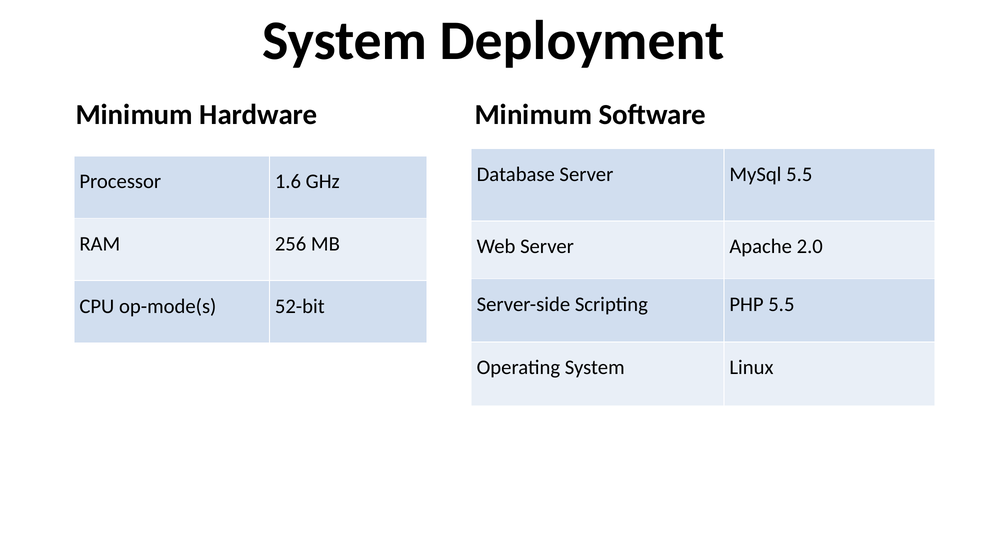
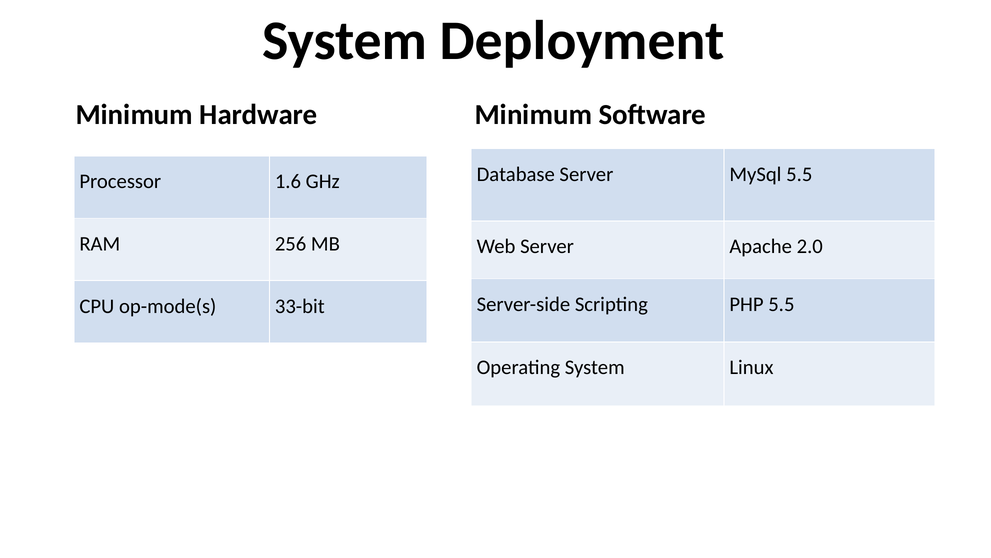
52-bit: 52-bit -> 33-bit (300, 306)
